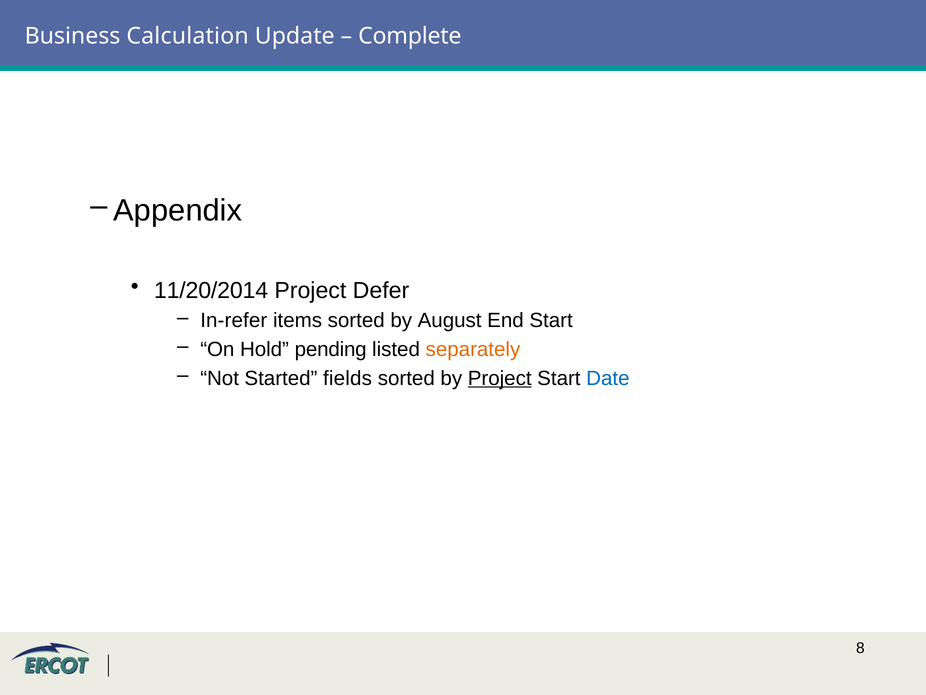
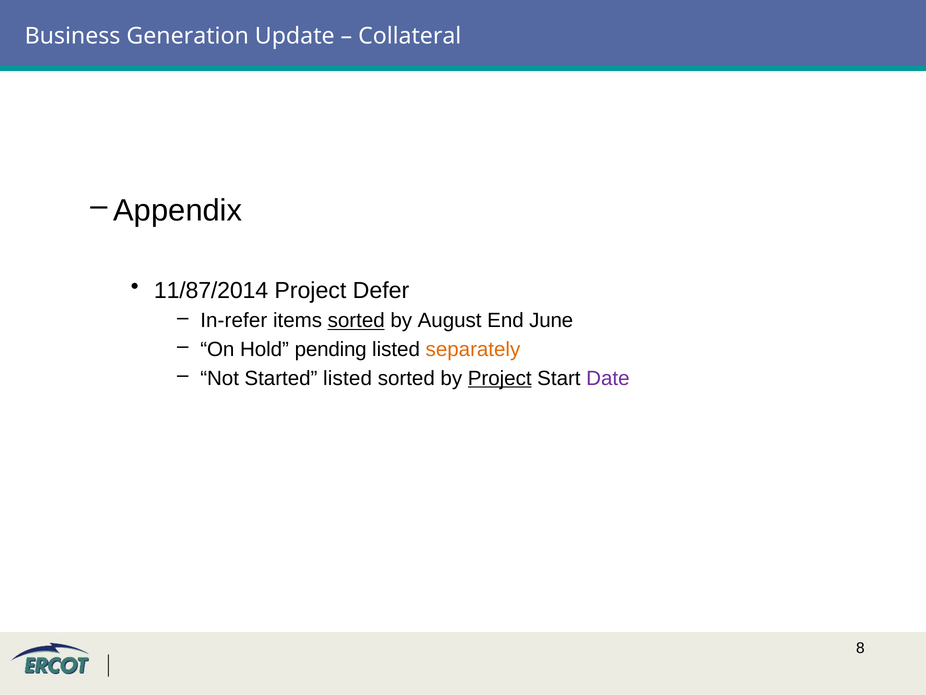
Calculation: Calculation -> Generation (188, 36)
Complete: Complete -> Collateral (410, 36)
11/20/2014: 11/20/2014 -> 11/87/2014 (211, 290)
sorted underline: none -> present (356, 320)
End Start: Start -> June (551, 320)
Started fields: fields -> listed (348, 378)
Date colour: blue -> purple (608, 378)
